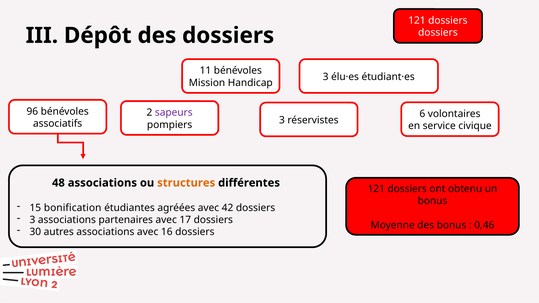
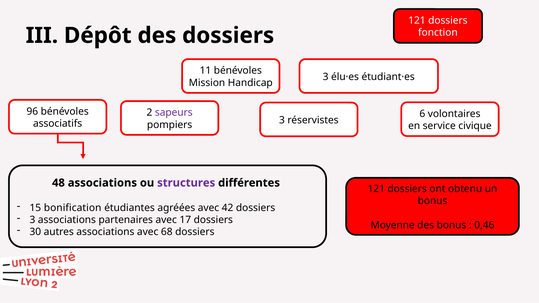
dossiers: dossiers -> fonction (438, 33)
structures colour: orange -> purple (186, 183)
16: 16 -> 68 (167, 232)
